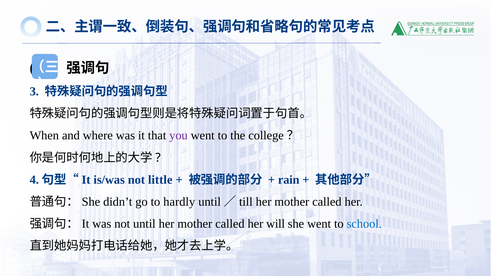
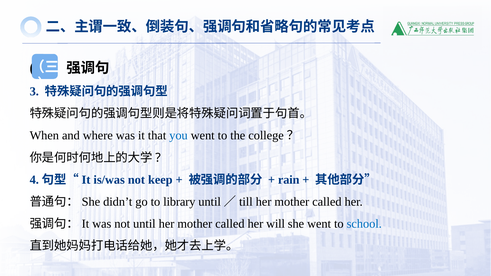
you colour: purple -> blue (178, 136)
little: little -> keep (160, 180)
hardly: hardly -> library (179, 202)
